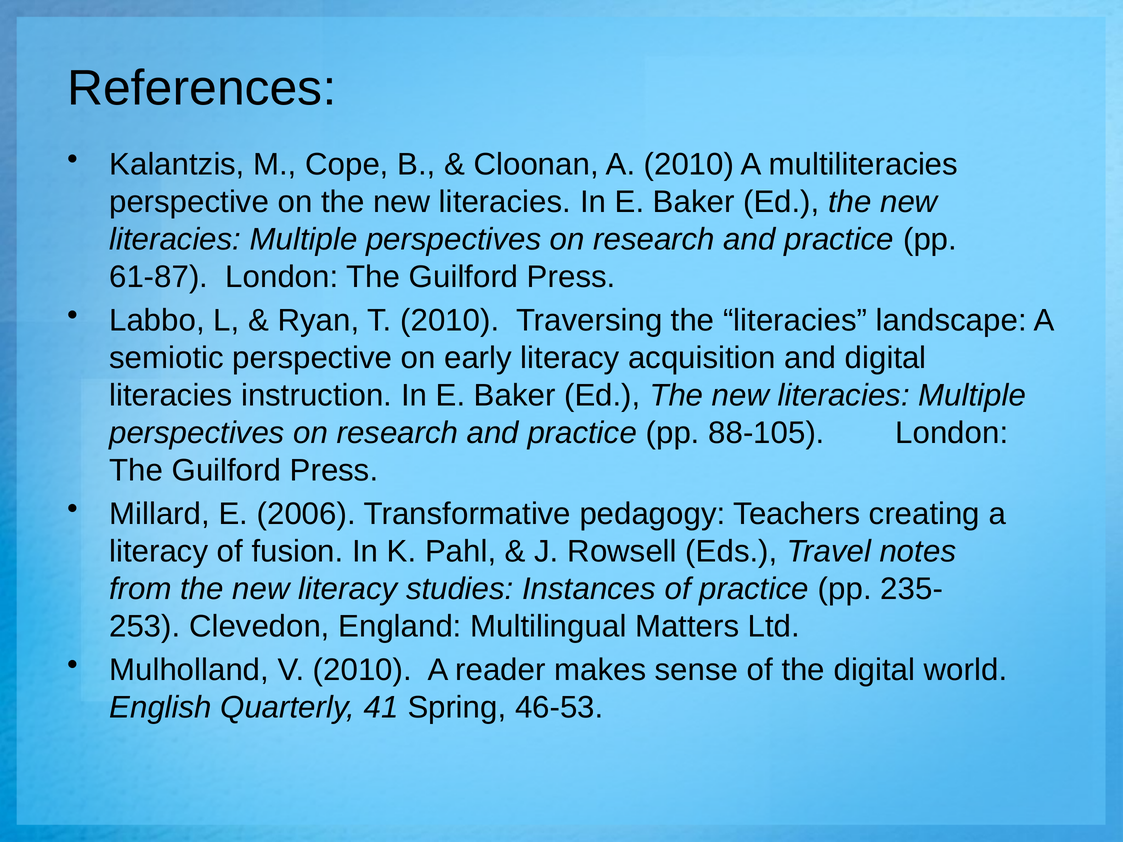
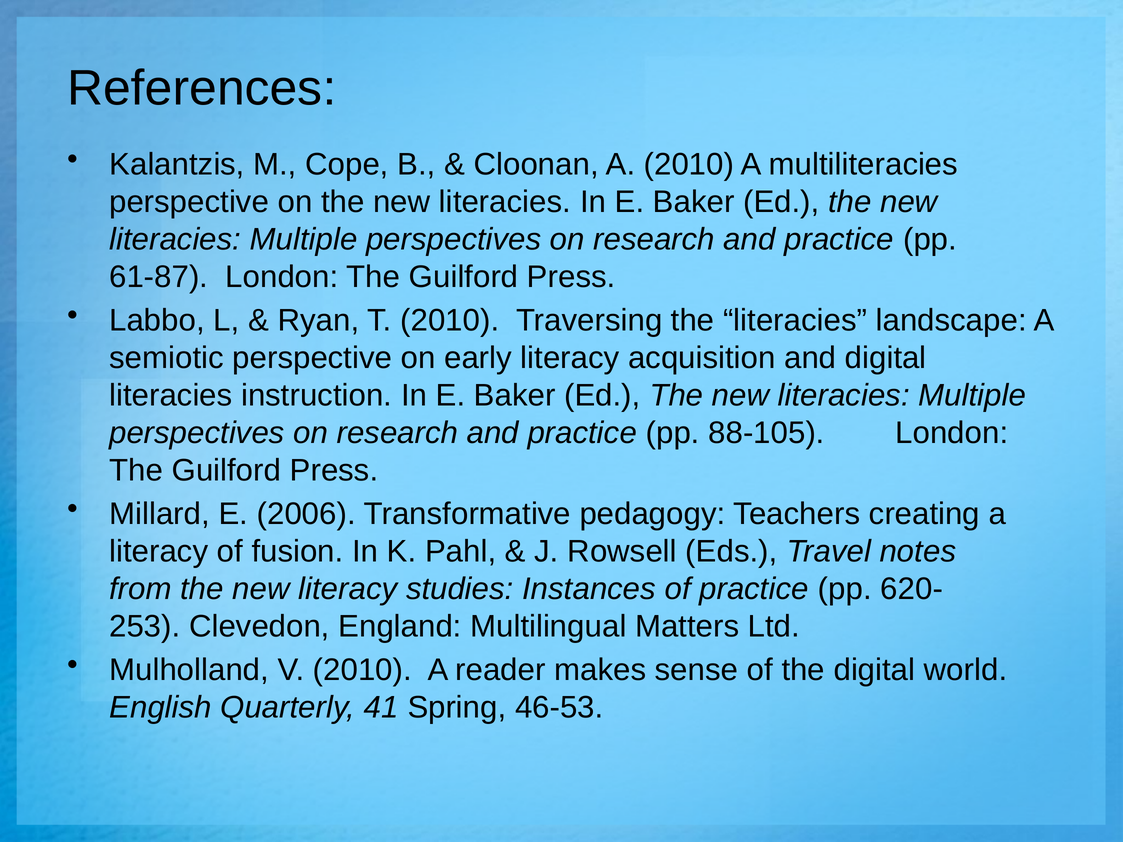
235-: 235- -> 620- (912, 589)
